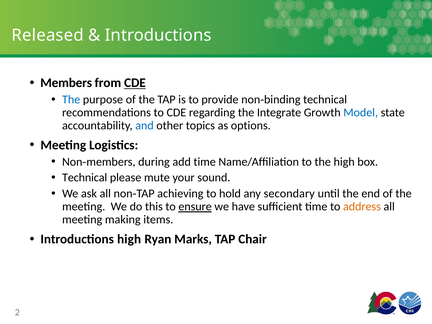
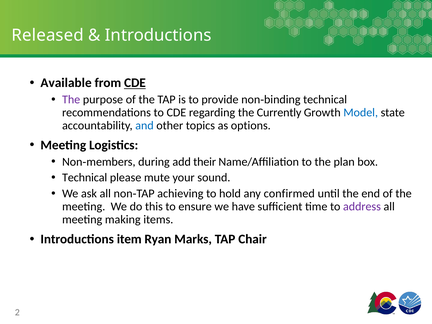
Members: Members -> Available (66, 83)
The colour: blue -> purple (71, 100)
Integrate: Integrate -> Currently (279, 113)
add time: time -> their (205, 162)
the high: high -> plan (344, 162)
secondary: secondary -> confirmed (289, 194)
ensure underline: present -> none (195, 207)
address colour: orange -> purple (362, 207)
Introductions high: high -> item (129, 239)
